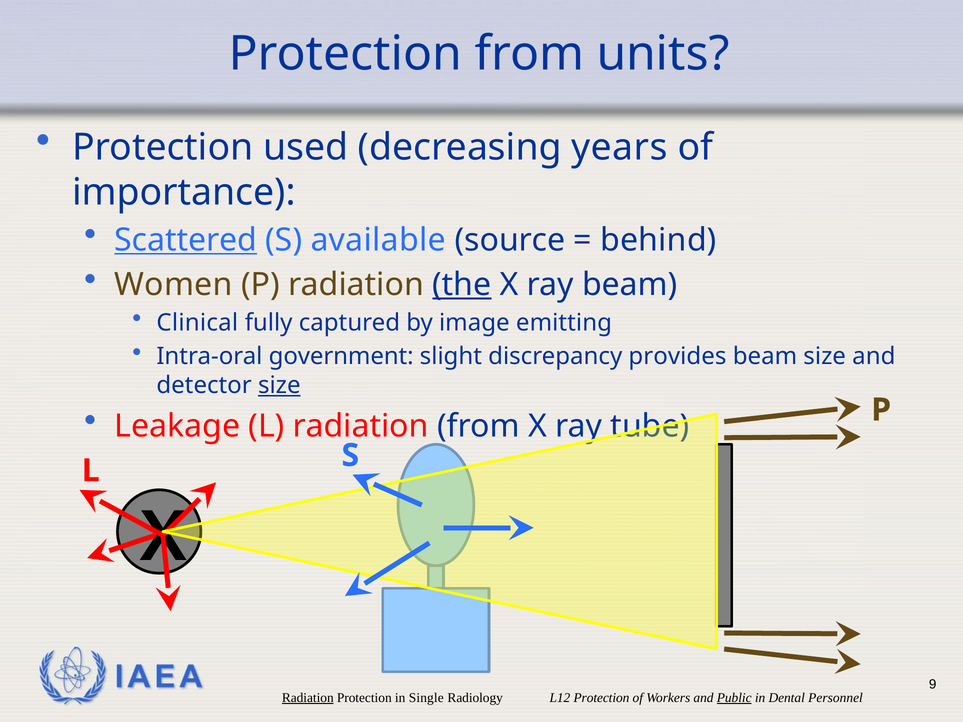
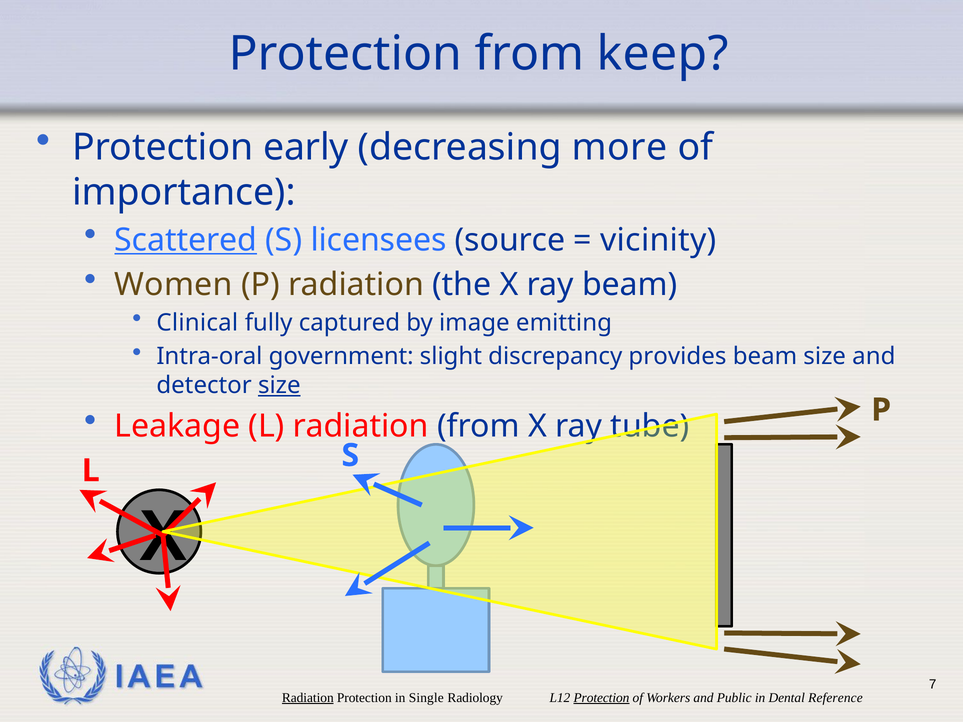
units: units -> keep (663, 54)
used: used -> early (306, 147)
years: years -> more (620, 147)
available: available -> licensees (378, 240)
behind: behind -> vicinity (658, 240)
the underline: present -> none (462, 285)
9: 9 -> 7 (933, 685)
Protection underline: none -> present (601, 698)
Public underline: present -> none (734, 698)
Personnel: Personnel -> Reference (835, 698)
